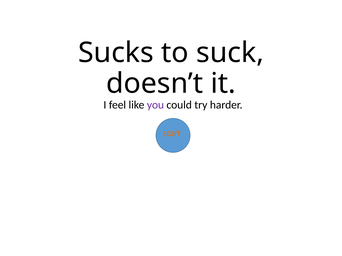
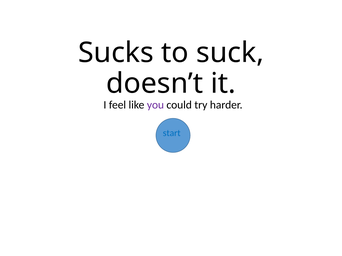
start colour: orange -> blue (172, 133)
